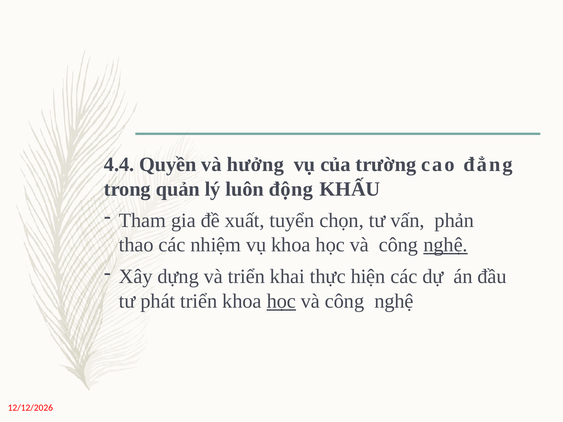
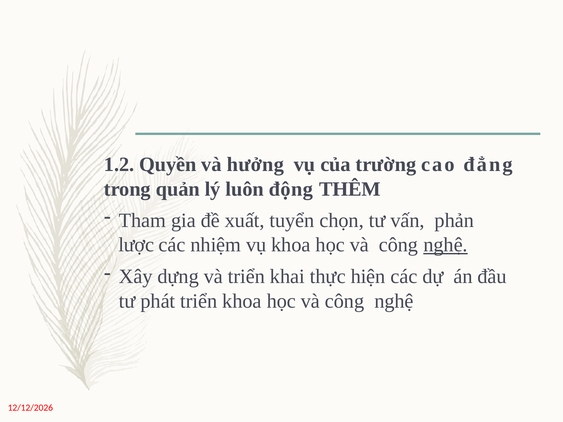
4.4: 4.4 -> 1.2 (119, 165)
KHẤU: KHẤU -> THÊM (350, 189)
thao: thao -> lược (136, 245)
học underline: present -> none (281, 301)
